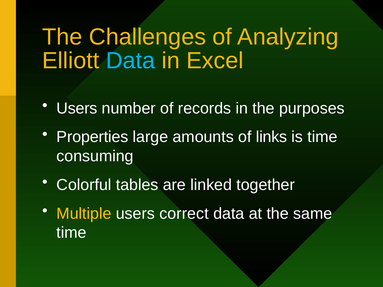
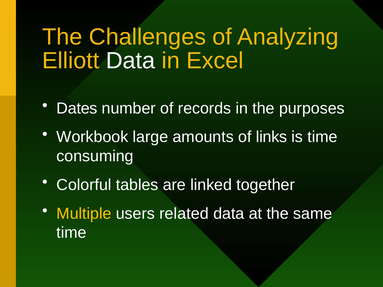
Data colour: light blue -> white (130, 61)
Users: Users -> Dates (77, 108)
Properties: Properties -> Workbook (92, 137)
correct: correct -> related (184, 214)
